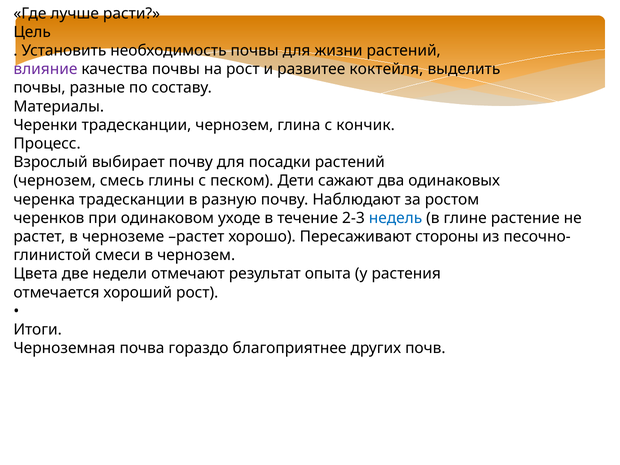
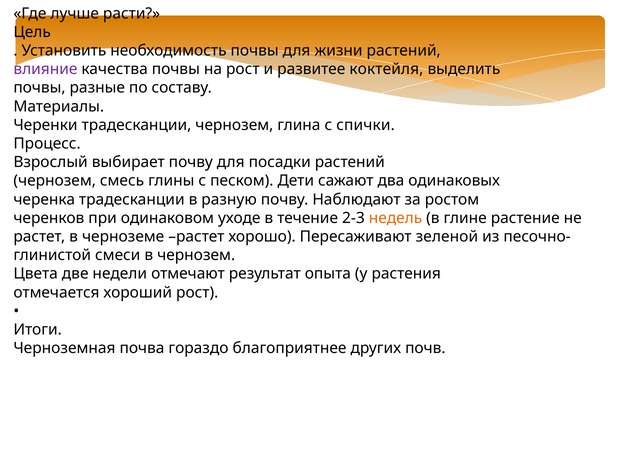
кончик: кончик -> спички (366, 125)
недель colour: blue -> orange (395, 218)
стороны: стороны -> зеленой (447, 237)
